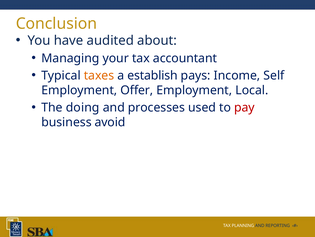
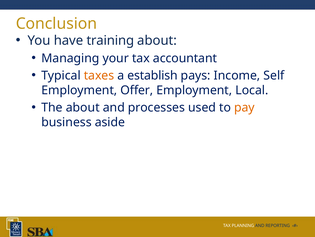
audited: audited -> training (110, 40)
The doing: doing -> about (83, 107)
pay colour: red -> orange (244, 107)
avoid: avoid -> aside (110, 122)
